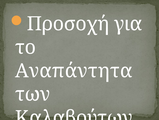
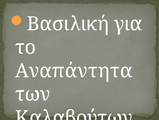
Προσοχή: Προσοχή -> Βασιλική (68, 24)
